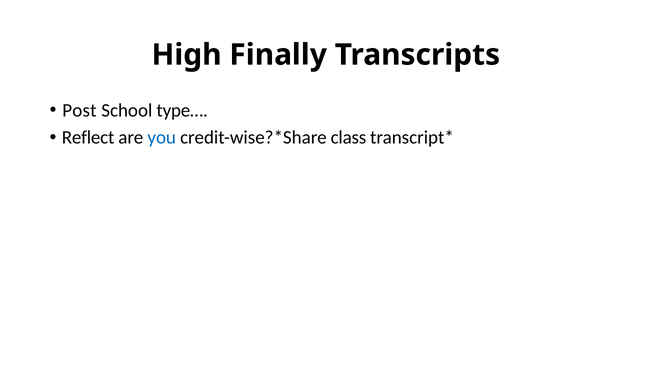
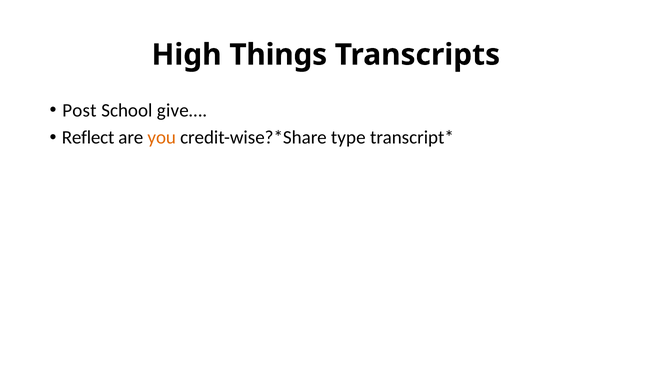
Finally: Finally -> Things (278, 55)
type…: type… -> give… (182, 110)
you colour: blue -> orange (162, 138)
class: class -> type (348, 138)
